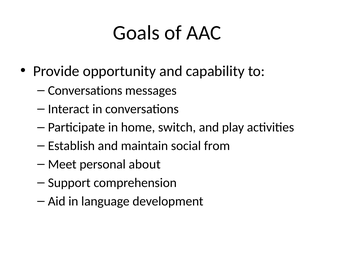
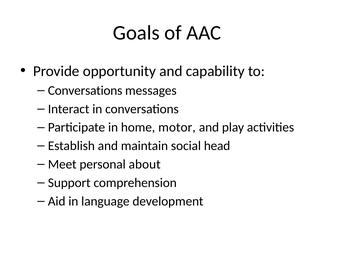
switch: switch -> motor (177, 128)
from: from -> head (217, 146)
